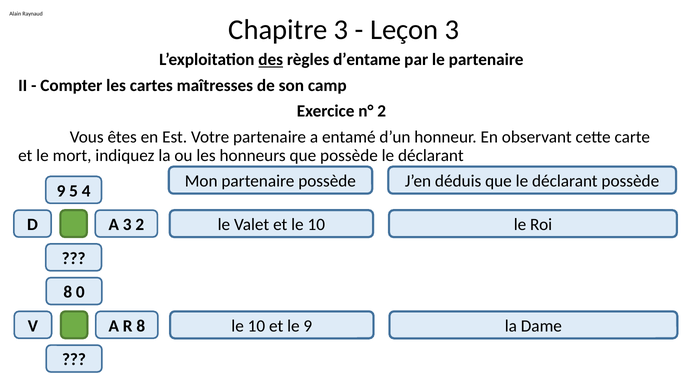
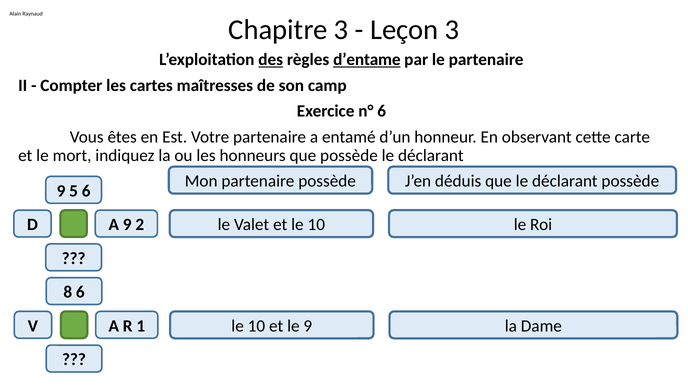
d’entame underline: none -> present (367, 60)
n° 2: 2 -> 6 (382, 111)
5 4: 4 -> 6 (86, 191)
A 3: 3 -> 9 (127, 225)
8 0: 0 -> 6 (80, 292)
R 8: 8 -> 1 (141, 326)
